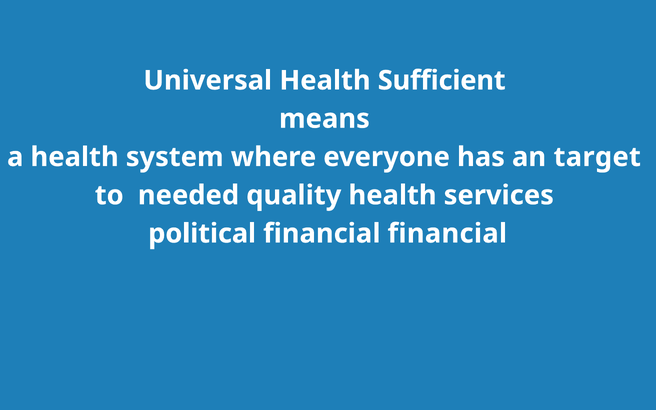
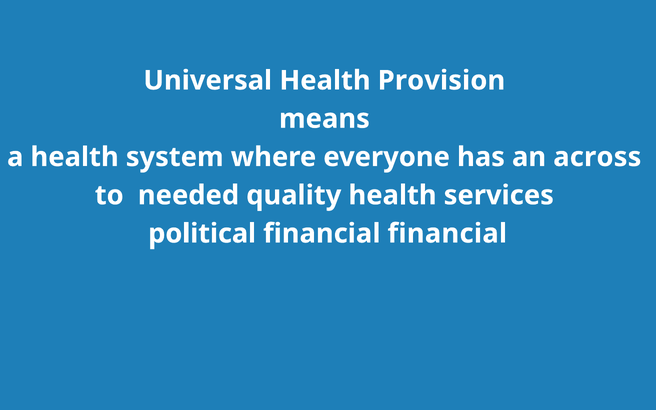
Sufficient: Sufficient -> Provision (441, 81)
target: target -> across (597, 157)
